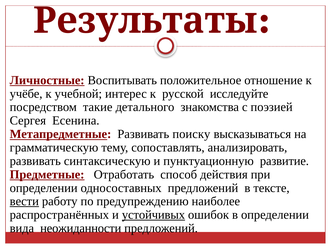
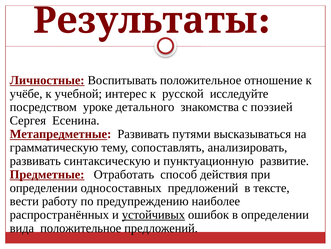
такие: такие -> уроке (98, 107)
поиску: поиску -> путями (191, 134)
вести underline: present -> none (24, 201)
вида неожиданности: неожиданности -> положительное (81, 228)
